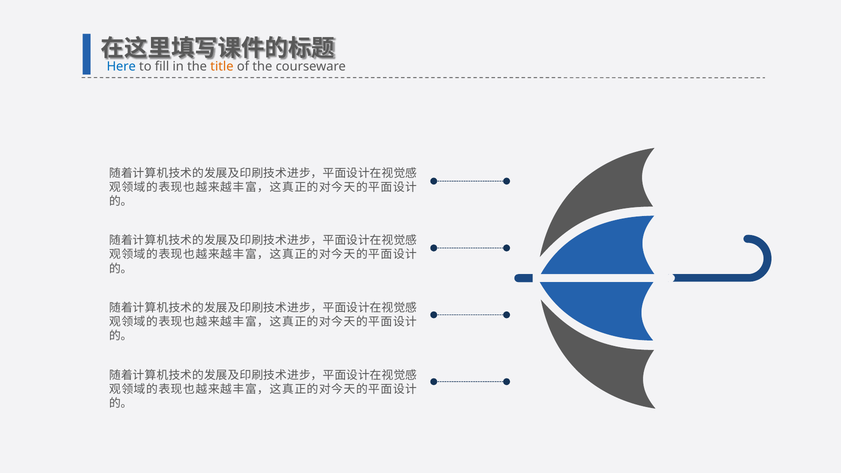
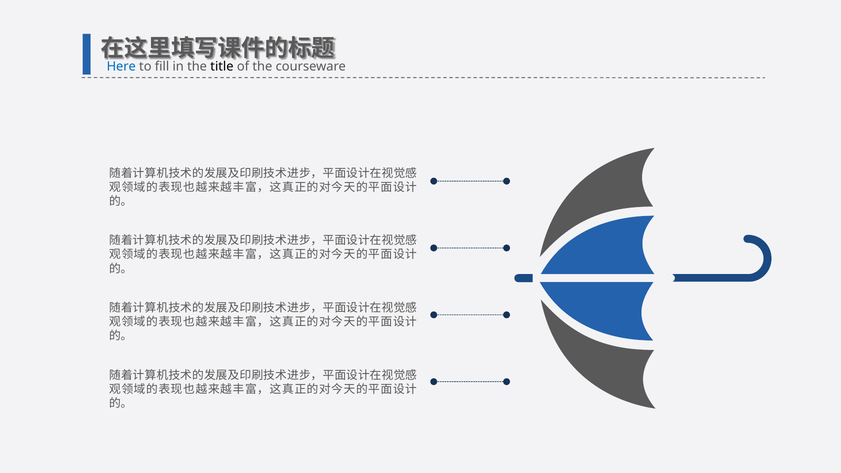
title colour: orange -> black (222, 67)
